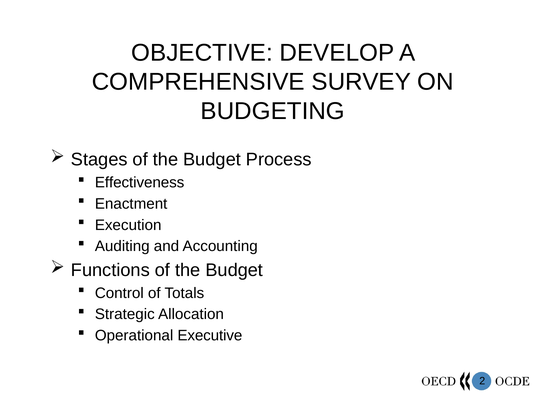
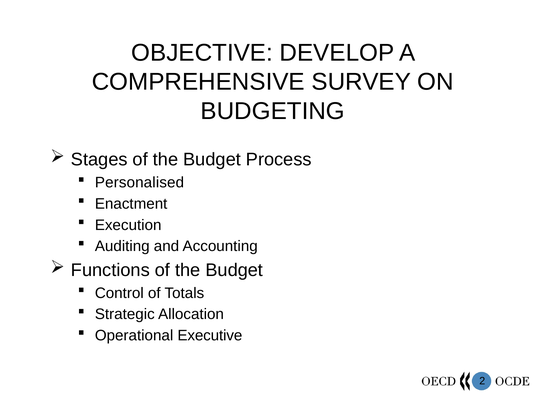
Effectiveness: Effectiveness -> Personalised (139, 182)
